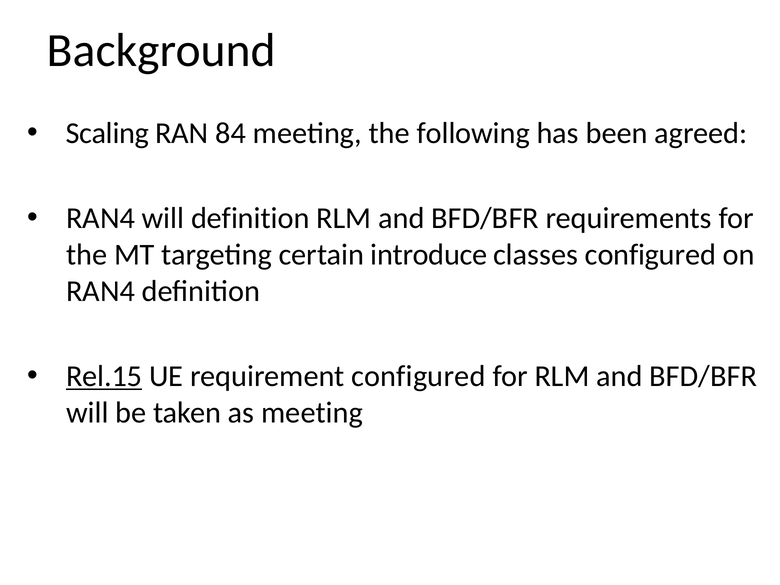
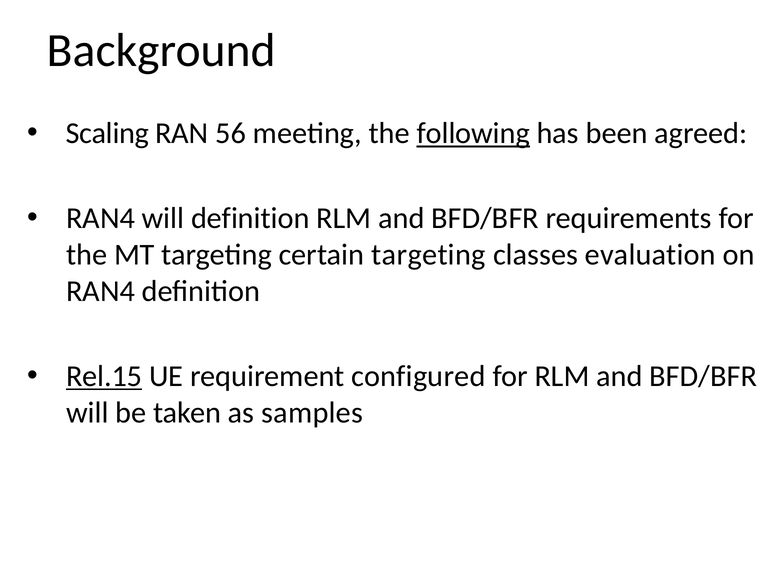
84: 84 -> 56 (231, 133)
following underline: none -> present (473, 133)
certain introduce: introduce -> targeting (429, 255)
classes configured: configured -> evaluation (650, 255)
as meeting: meeting -> samples (312, 413)
